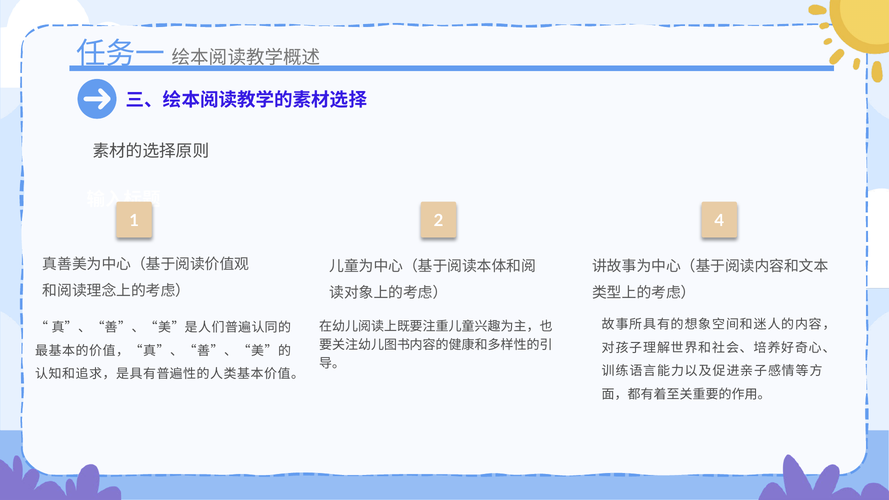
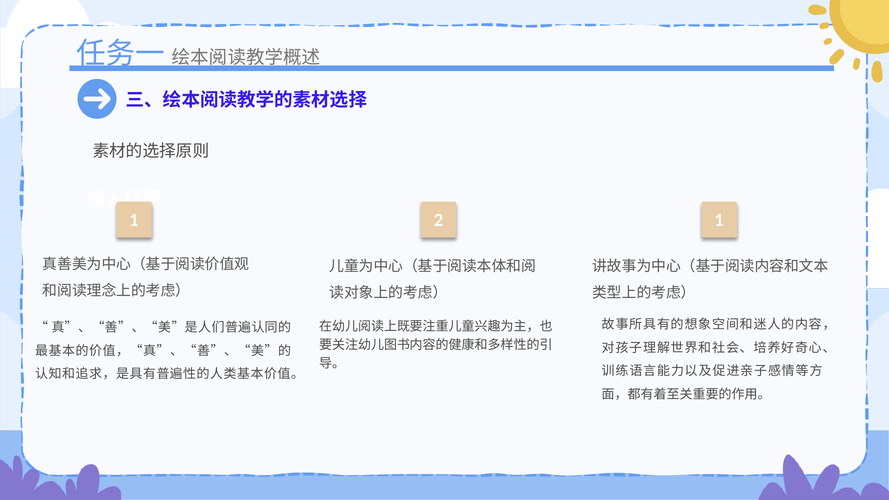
2 4: 4 -> 1 (719, 221)
